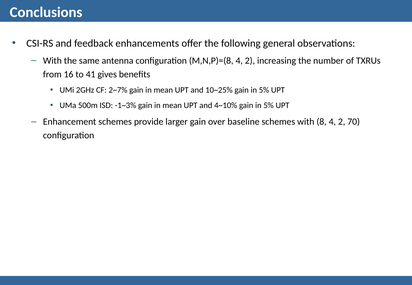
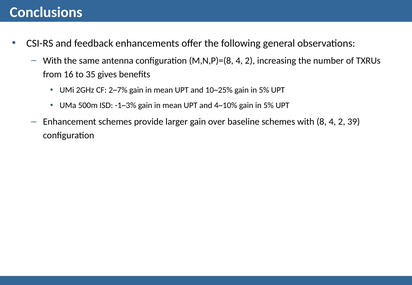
41: 41 -> 35 (91, 74)
70: 70 -> 39 (354, 122)
